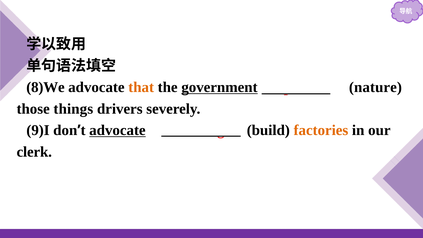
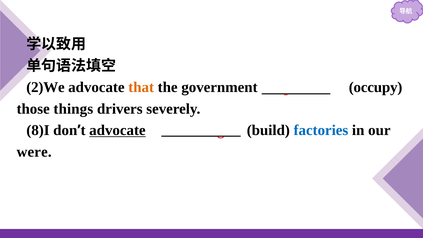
8)We: 8)We -> 2)We (45, 87)
government underline: present -> none (219, 87)
nature: nature -> occupy (376, 87)
9)I: 9)I -> 8)I (38, 130)
factories colour: orange -> blue (321, 130)
clerk: clerk -> were (34, 152)
